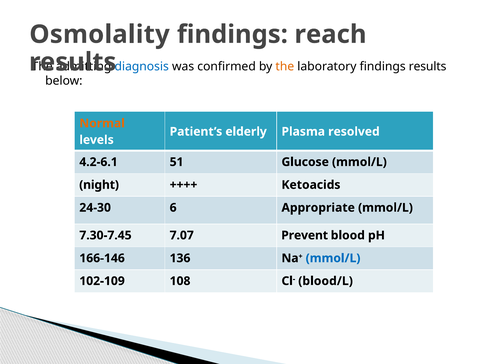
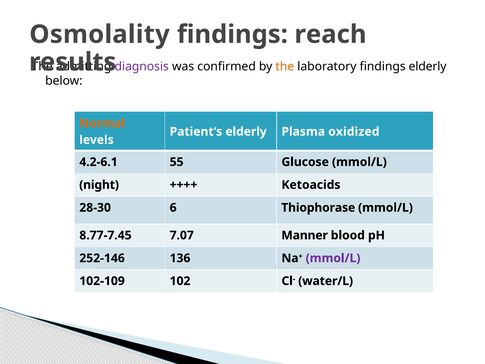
diagnosis colour: blue -> purple (142, 66)
findings results: results -> elderly (428, 66)
resolved: resolved -> oxidized (354, 132)
51: 51 -> 55 (177, 162)
24-30: 24-30 -> 28-30 (95, 208)
Appropriate: Appropriate -> Thiophorase (318, 208)
7.30-7.45: 7.30-7.45 -> 8.77-7.45 (105, 235)
Prevent: Prevent -> Manner (305, 235)
166-146: 166-146 -> 252-146 (102, 258)
mmol/L colour: blue -> purple (333, 258)
108: 108 -> 102 (180, 281)
blood/L: blood/L -> water/L (326, 281)
